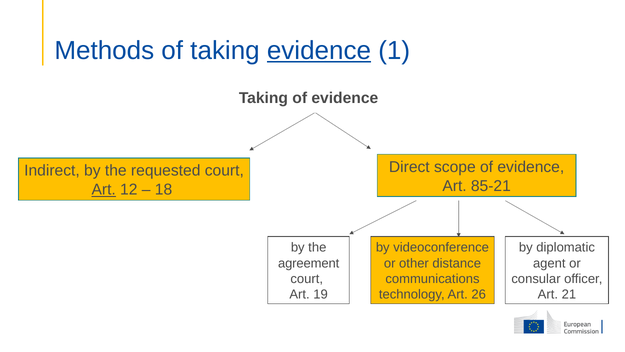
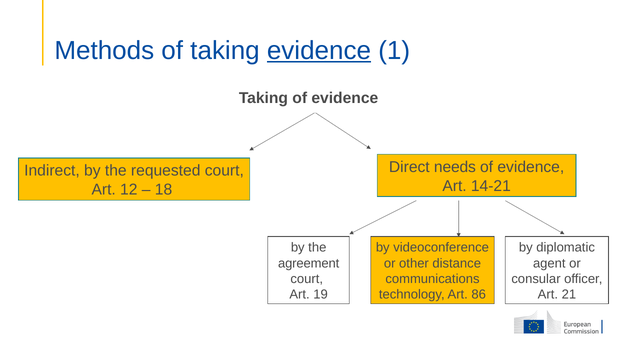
scope: scope -> needs (455, 167)
85-21: 85-21 -> 14-21 (491, 186)
Art underline: present -> none (104, 189)
26: 26 -> 86 (479, 294)
